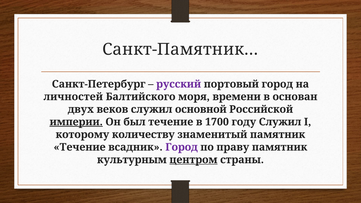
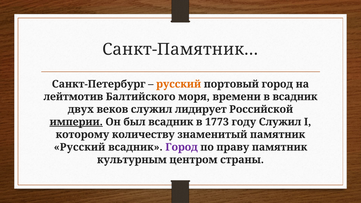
русский colour: purple -> orange (179, 84)
личностей: личностей -> лейтмотив (73, 97)
в основан: основан -> всадник (295, 97)
основной: основной -> лидирует (201, 109)
был течение: течение -> всадник (171, 122)
1700: 1700 -> 1773 (217, 122)
Течение: Течение -> Русский (80, 147)
центром underline: present -> none (193, 160)
